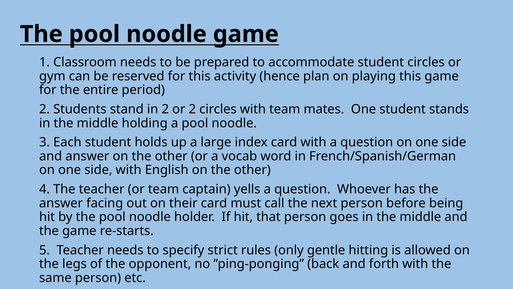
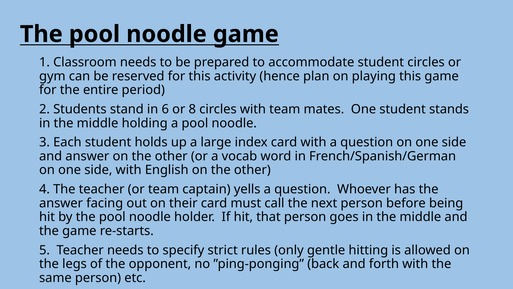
in 2: 2 -> 6 (165, 109)
or 2: 2 -> 8 (192, 109)
